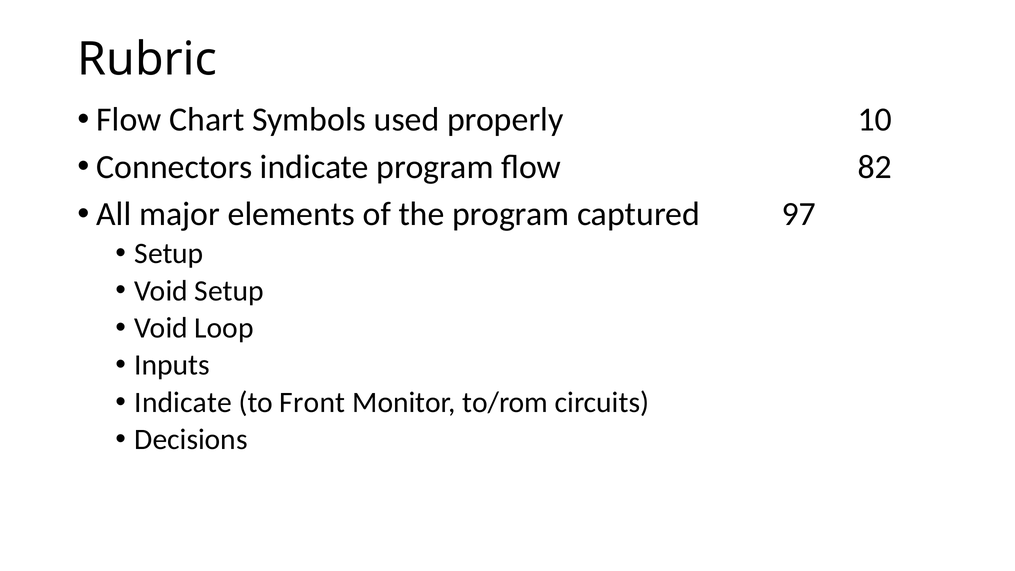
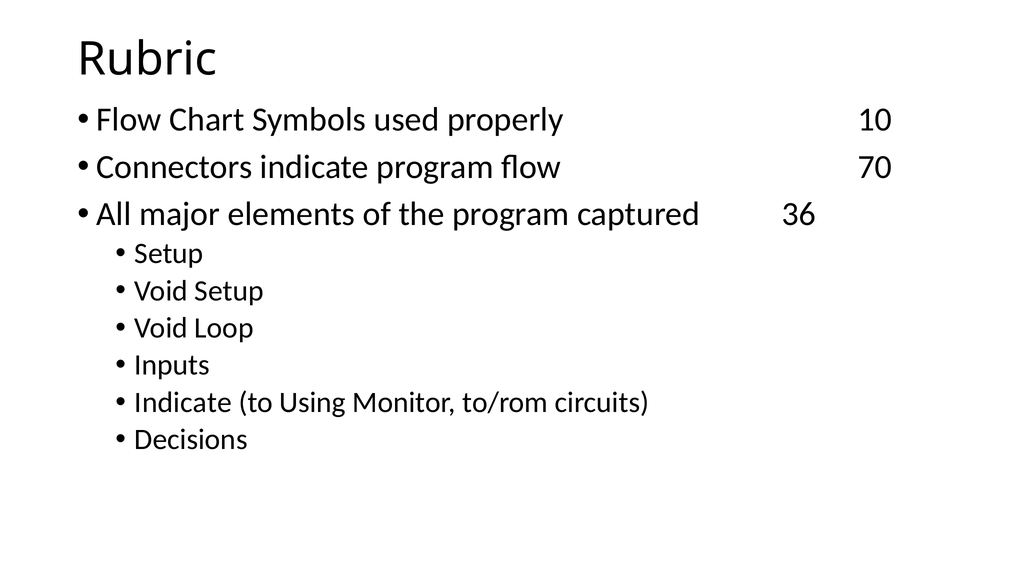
82: 82 -> 70 (875, 167)
97: 97 -> 36 (799, 214)
Front: Front -> Using (313, 402)
